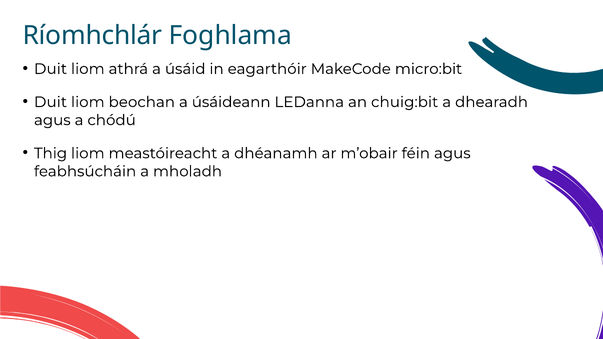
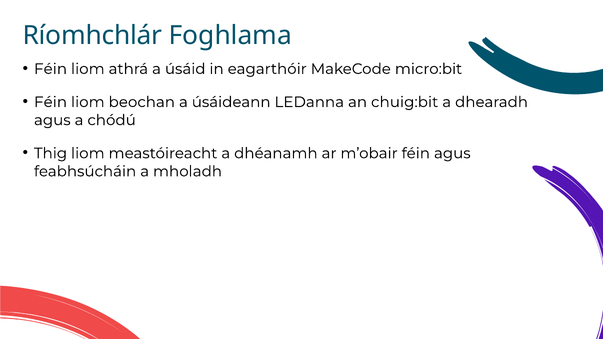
Duit: Duit -> Féin (51, 69)
Duit: Duit -> Féin (51, 102)
